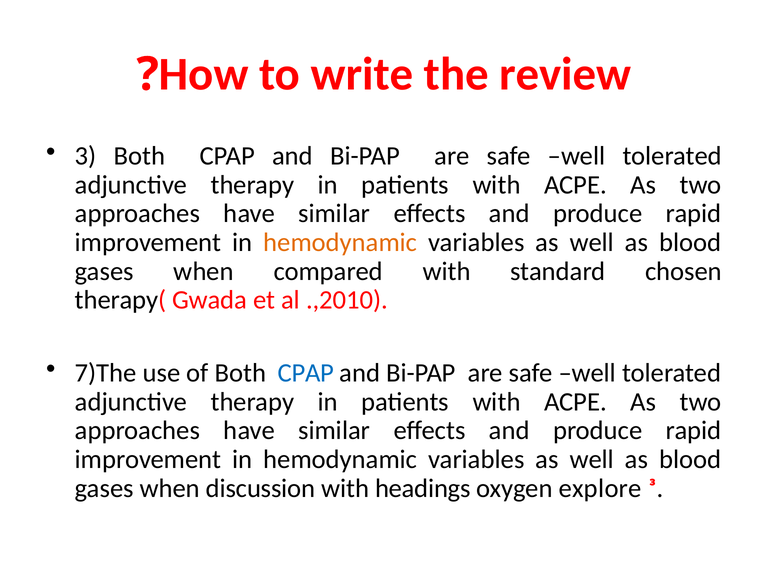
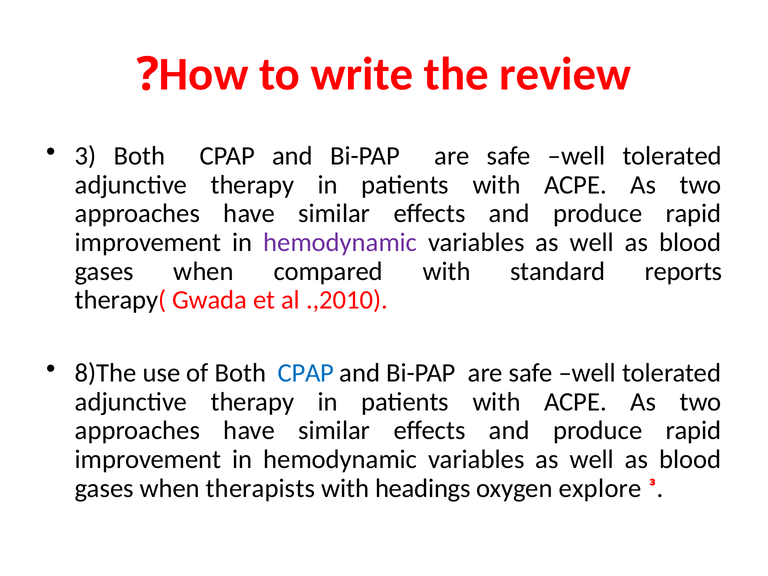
hemodynamic colour: orange -> purple (340, 242)
chosen: chosen -> reports (684, 271)
7)The: 7)The -> 8)The (106, 373)
discussion: discussion -> therapists (260, 488)
